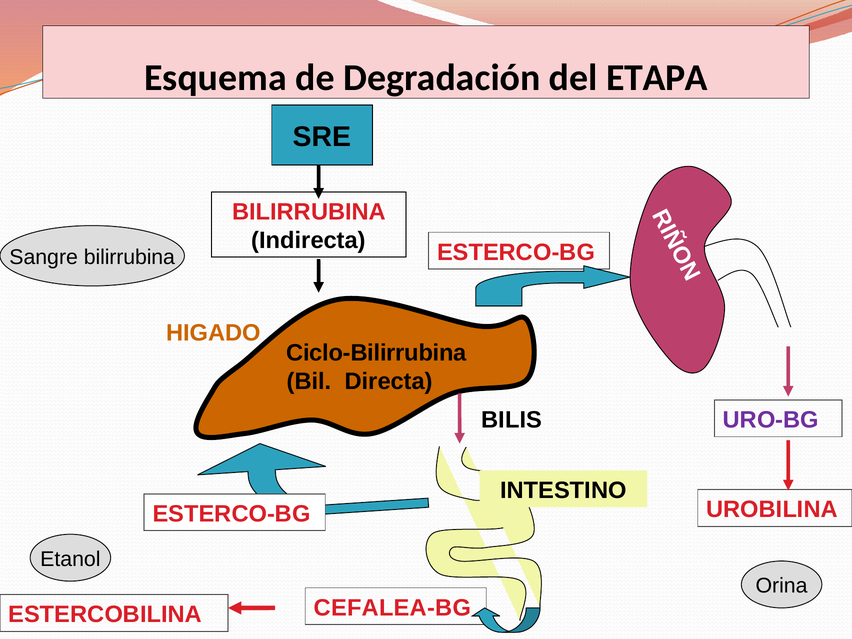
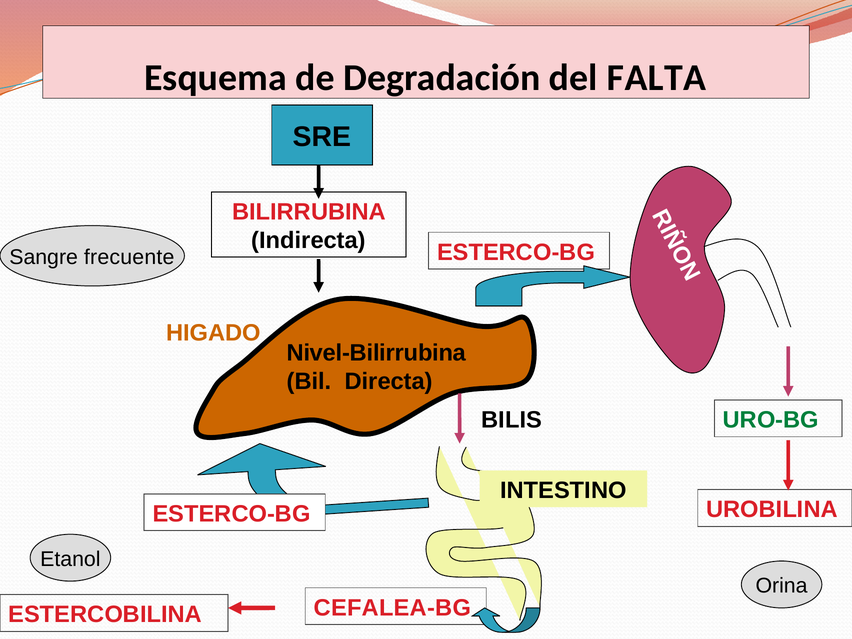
ETAPA: ETAPA -> FALTA (657, 78)
Sangre bilirrubina: bilirrubina -> frecuente (129, 257)
Ciclo-Bilirrubina: Ciclo-Bilirrubina -> Nivel-Bilirrubina (376, 353)
URO-BG colour: purple -> green (771, 420)
